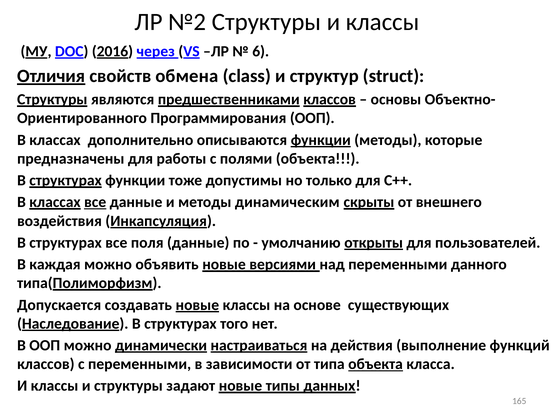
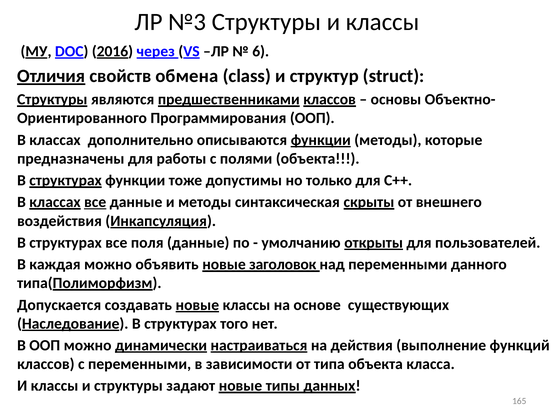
№2: №2 -> №3 (187, 22)
динамическим: динамическим -> синтаксическая (287, 202)
версиями: версиями -> заголовок (283, 264)
объекта underline: present -> none (376, 364)
